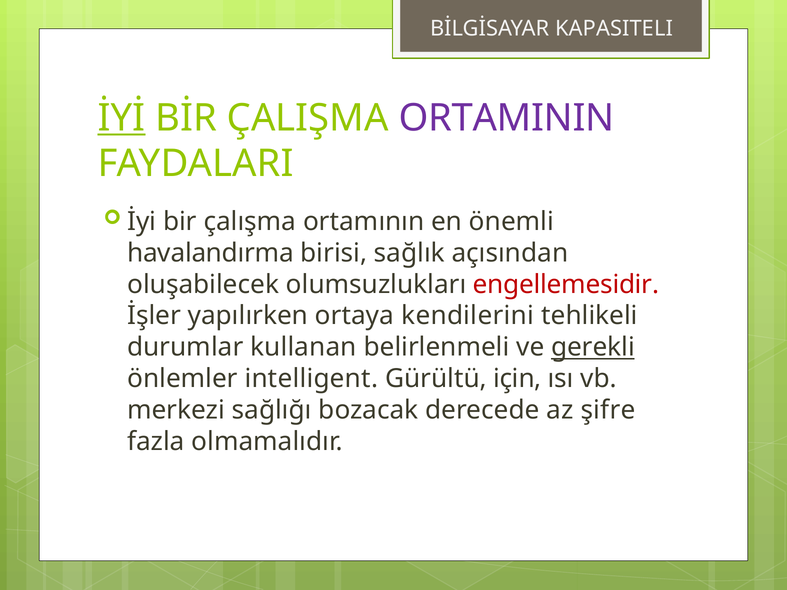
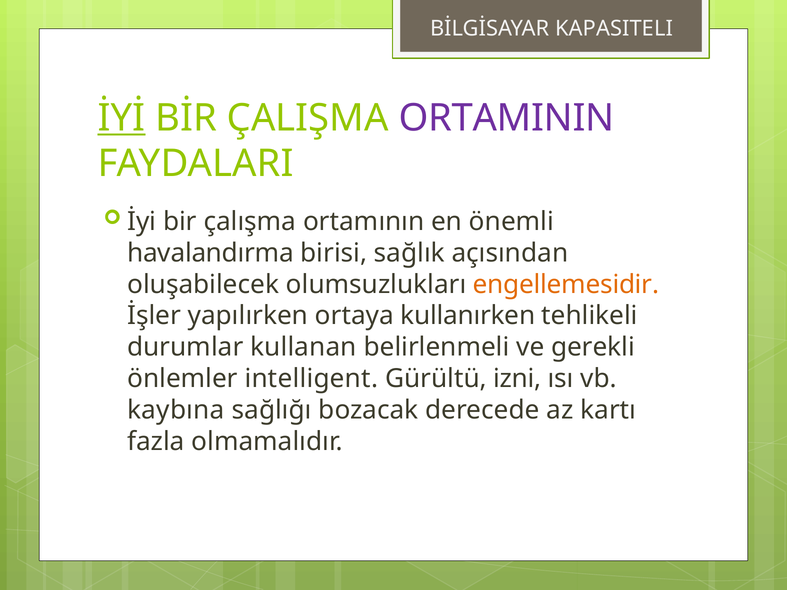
engellemesidir colour: red -> orange (566, 284)
kendilerini: kendilerini -> kullanırken (468, 316)
gerekli underline: present -> none (593, 347)
için: için -> izni (517, 379)
merkezi: merkezi -> kaybına (176, 410)
şifre: şifre -> kartı (608, 410)
